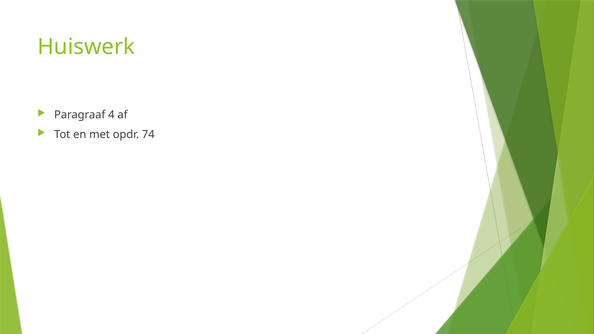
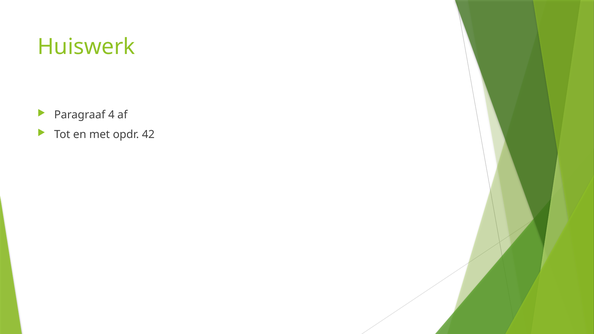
74: 74 -> 42 (148, 135)
